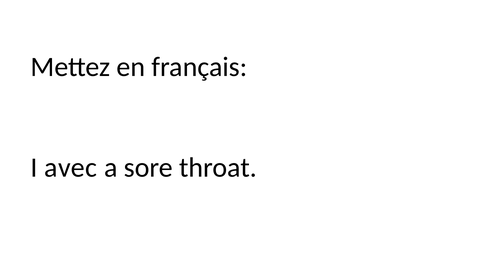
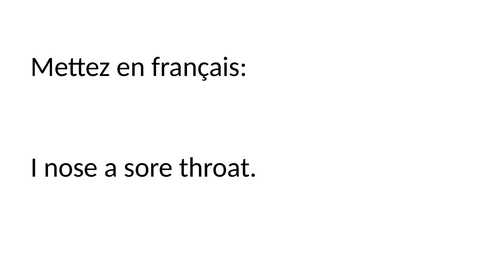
avec: avec -> nose (71, 168)
